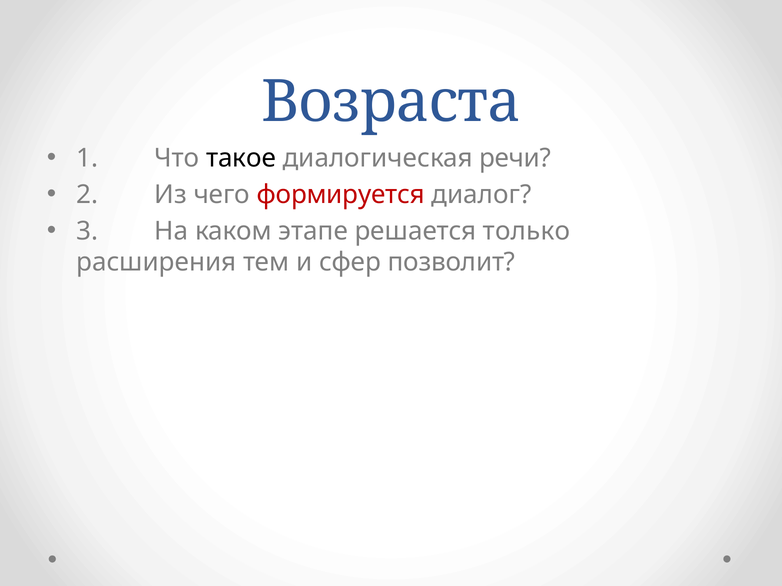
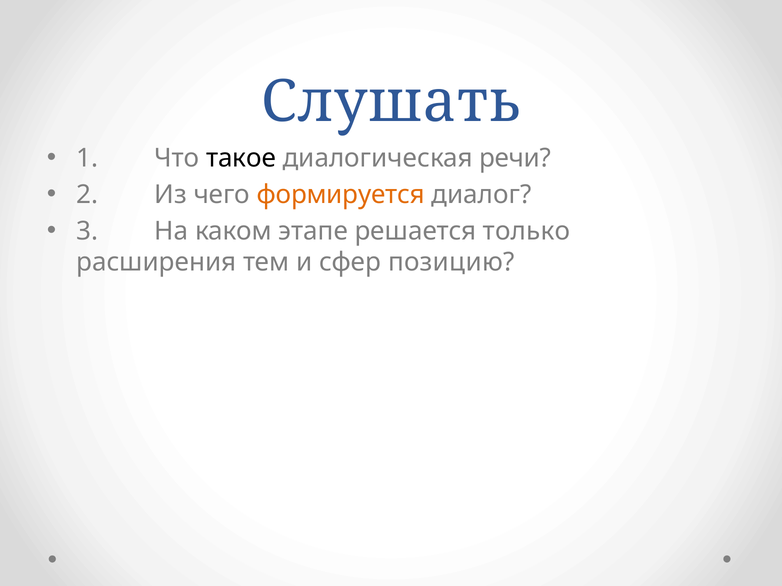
Возраста: Возраста -> Слушать (391, 102)
формируется colour: red -> orange (341, 195)
позволит: позволит -> позицию (451, 262)
